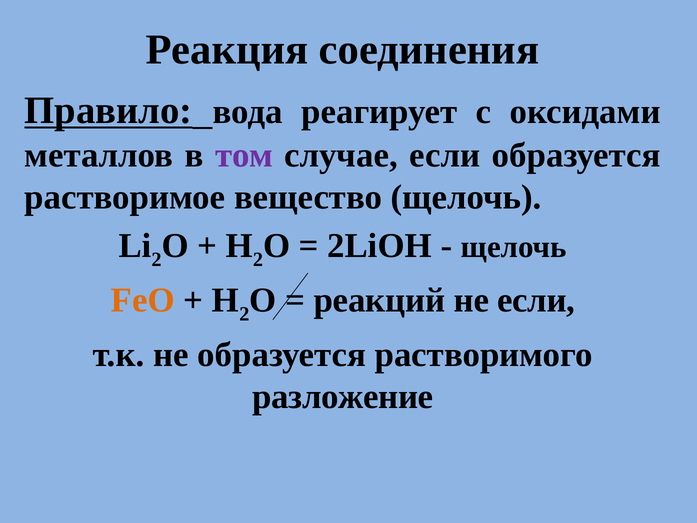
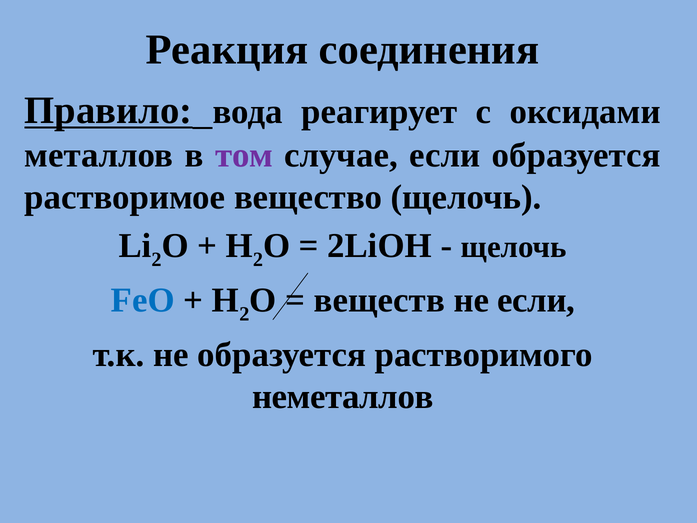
FeO colour: orange -> blue (143, 300)
реакций: реакций -> веществ (379, 300)
разложение: разложение -> неметаллов (343, 397)
